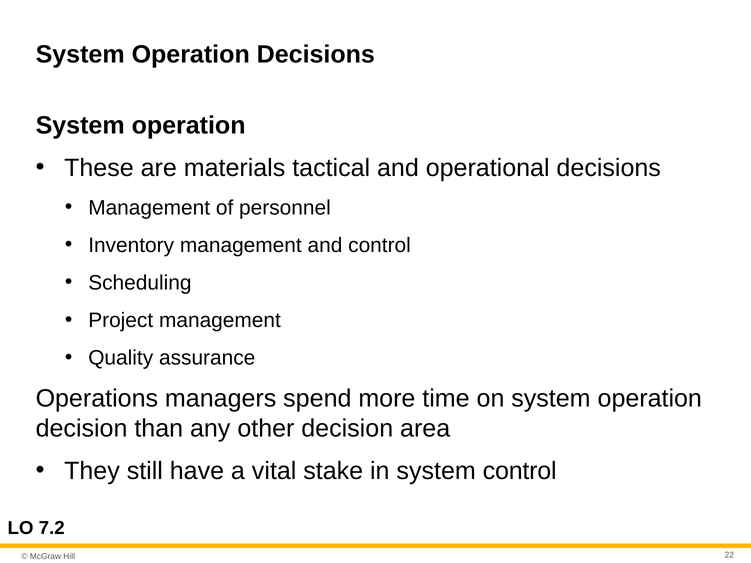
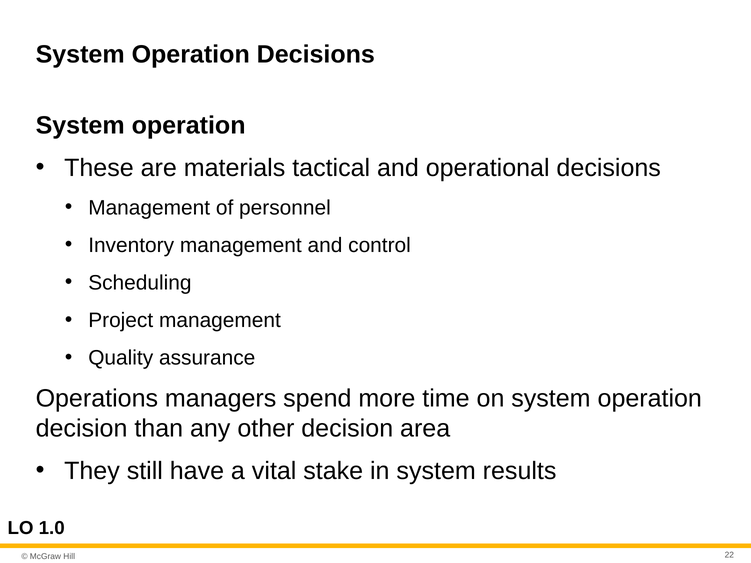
system control: control -> results (520, 471)
7.2: 7.2 -> 1.0 (52, 528)
